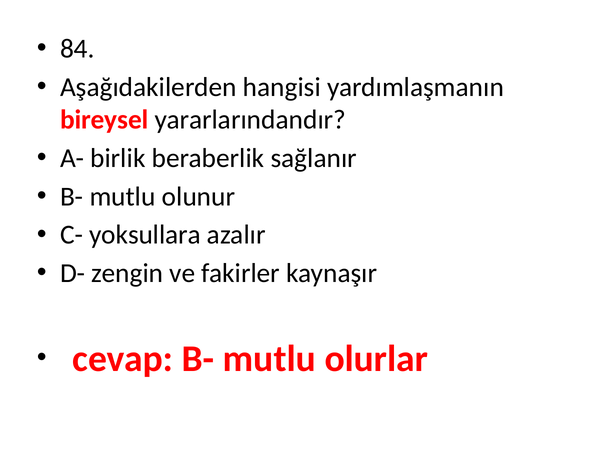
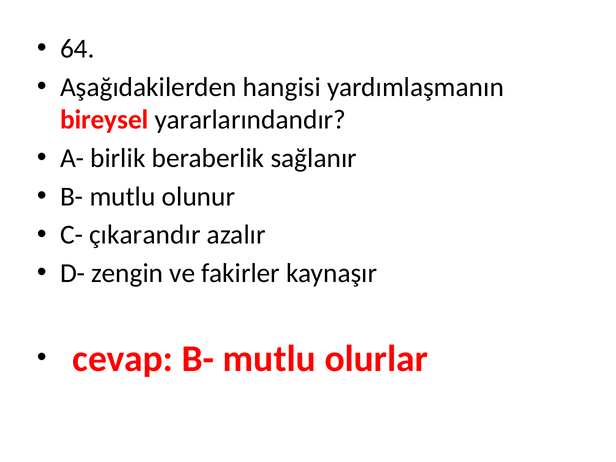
84: 84 -> 64 (77, 49)
yoksullara: yoksullara -> çıkarandır (145, 235)
